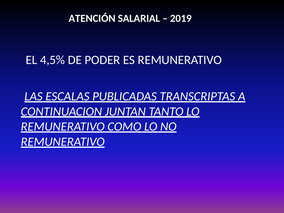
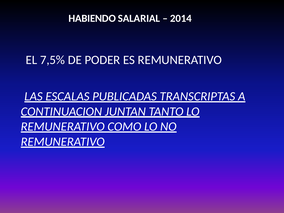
ATENCIÓN: ATENCIÓN -> HABIENDO (92, 18)
2019: 2019 -> 2014 (181, 18)
4,5%: 4,5% -> 7,5% (53, 60)
